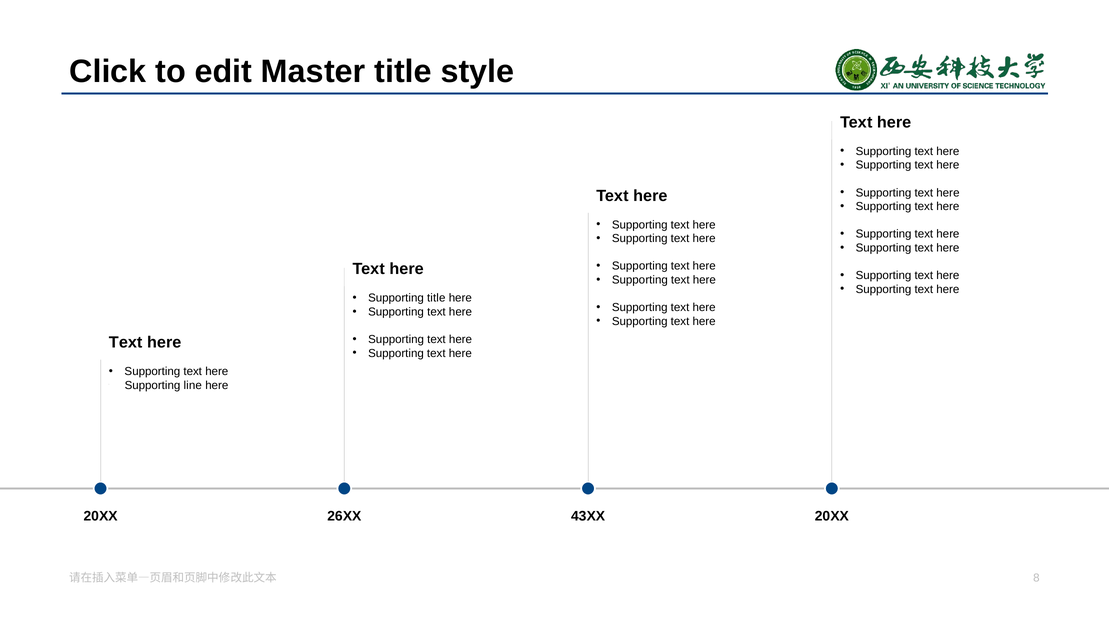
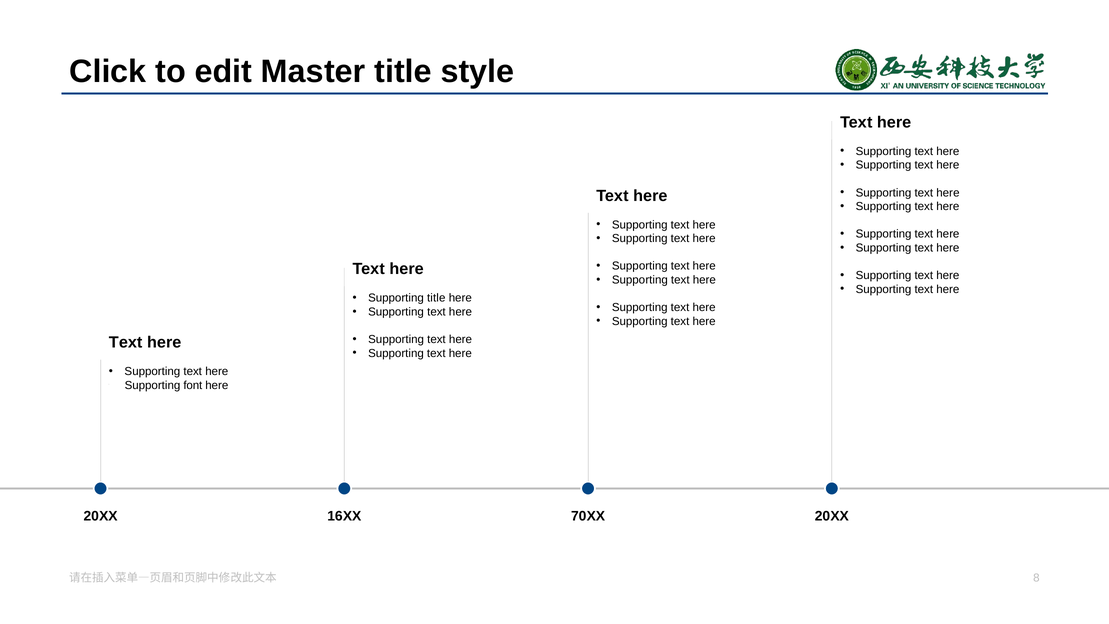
line: line -> font (193, 385)
26: 26 -> 16 (335, 516)
43: 43 -> 70 (579, 516)
